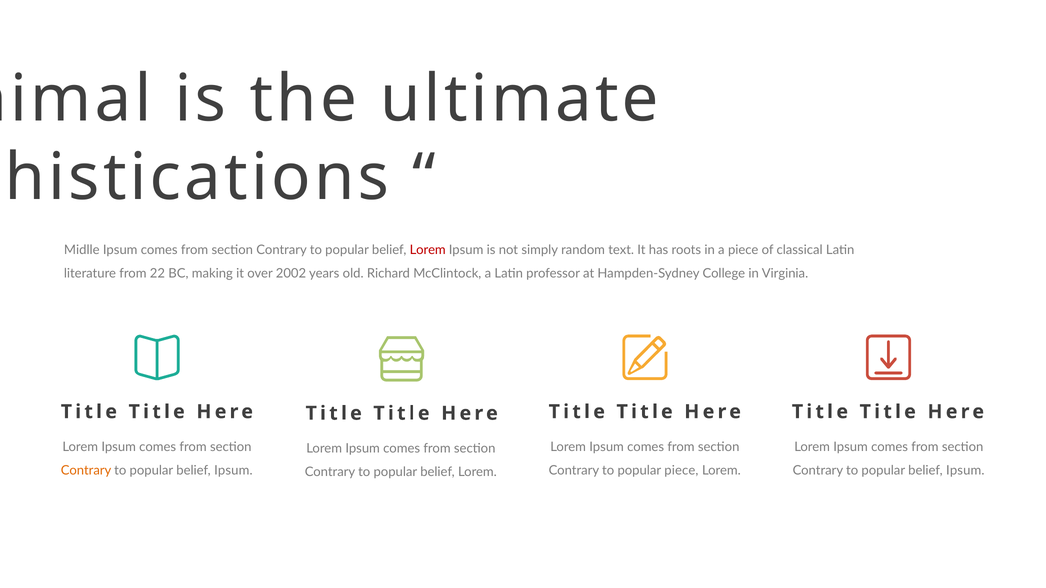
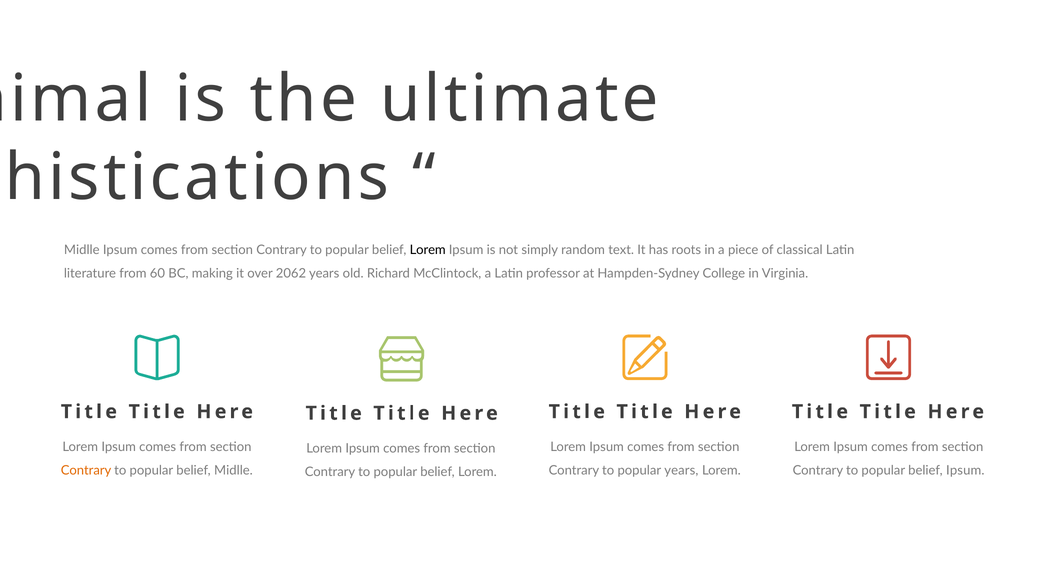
Lorem colour: red -> black (428, 250)
22: 22 -> 60 (157, 274)
2002: 2002 -> 2062 (291, 274)
Ipsum: Ipsum -> Midlle (233, 471)
popular piece: piece -> years (681, 471)
